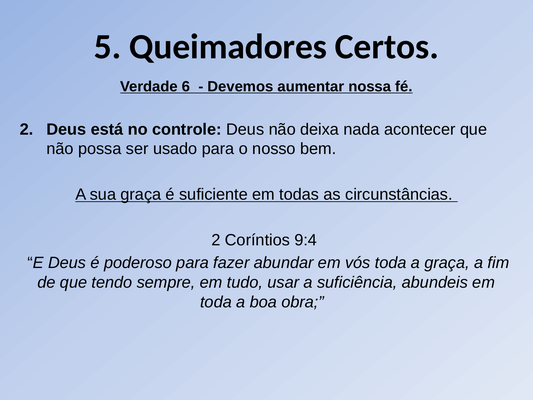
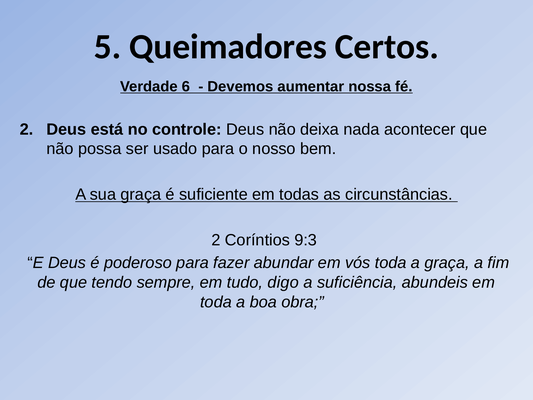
9:4: 9:4 -> 9:3 (306, 240)
usar: usar -> digo (283, 282)
